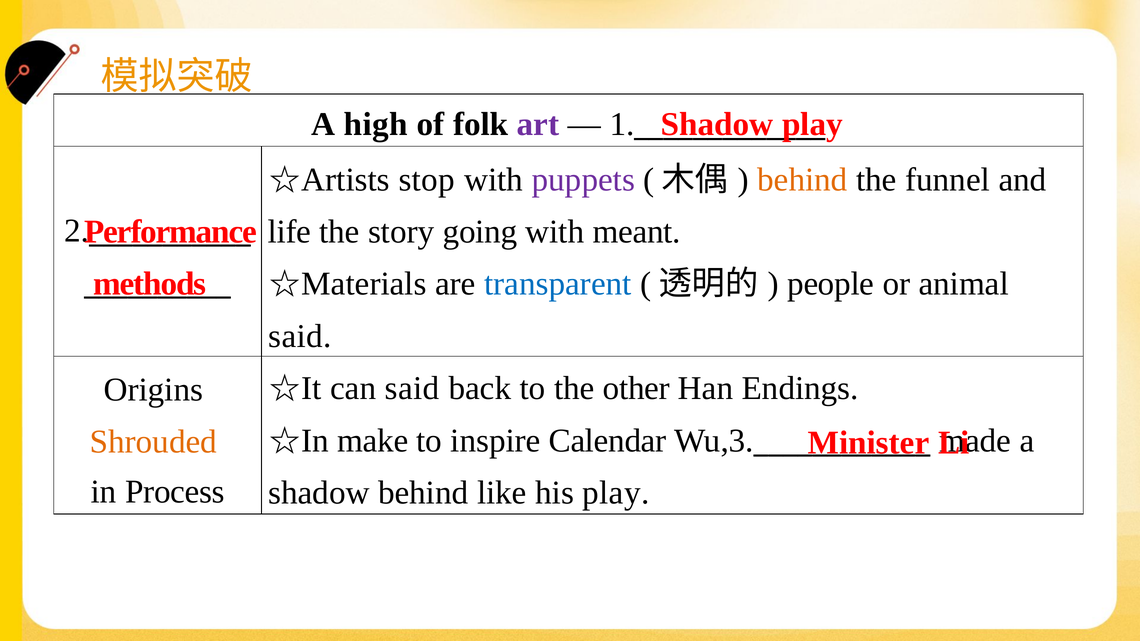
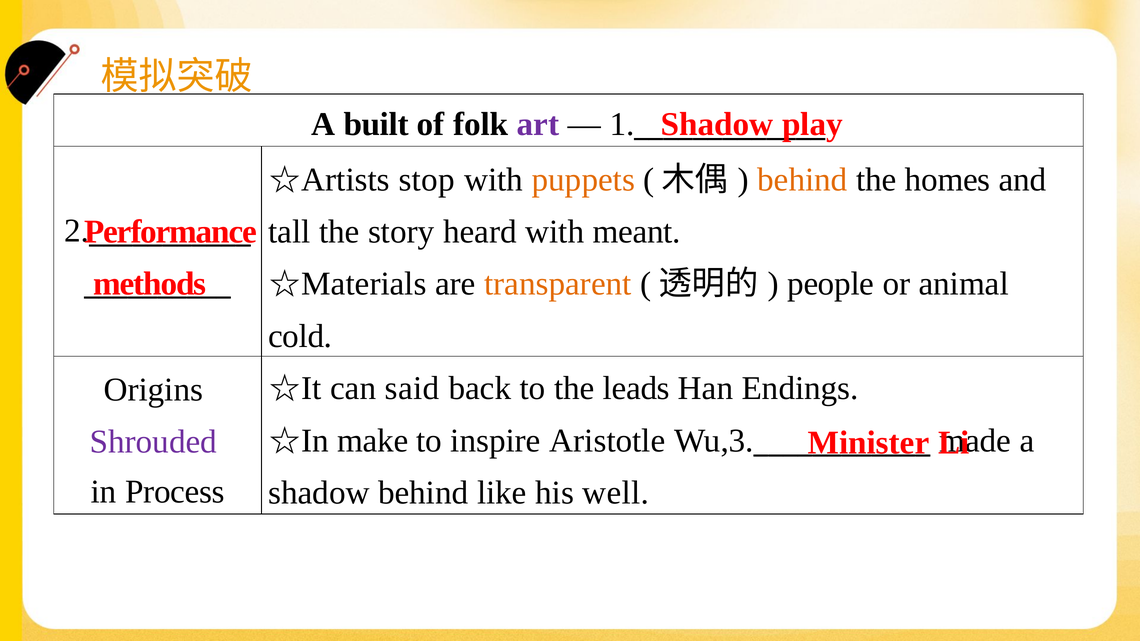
high: high -> built (376, 124)
puppets colour: purple -> orange (583, 180)
funnel: funnel -> homes (948, 180)
life: life -> tall (289, 232)
going: going -> heard (480, 232)
transparent colour: blue -> orange (558, 284)
said: said -> cold (300, 337)
other: other -> leads (636, 389)
Shrouded colour: orange -> purple (153, 442)
Calendar: Calendar -> Aristotle (607, 441)
his play: play -> well (616, 493)
